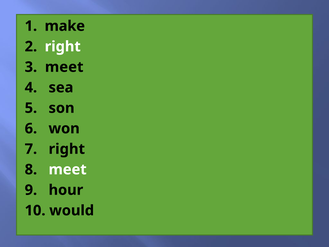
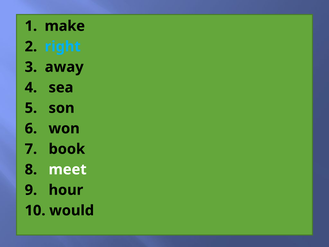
right colour: white -> light blue (63, 46)
3 meet: meet -> away (64, 67)
7 right: right -> book (67, 149)
